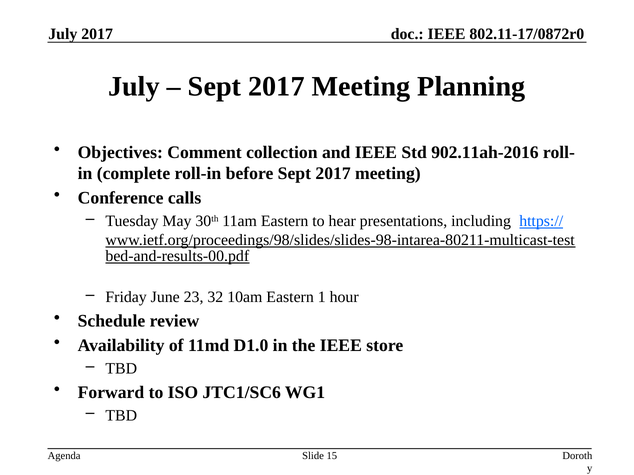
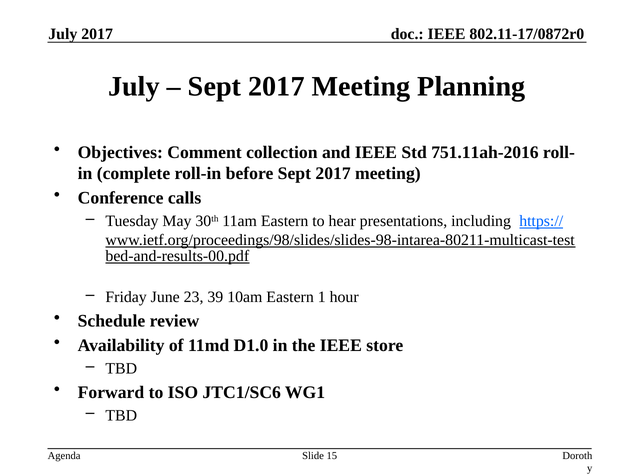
902.11ah-2016: 902.11ah-2016 -> 751.11ah-2016 (485, 152)
32: 32 -> 39 (215, 297)
